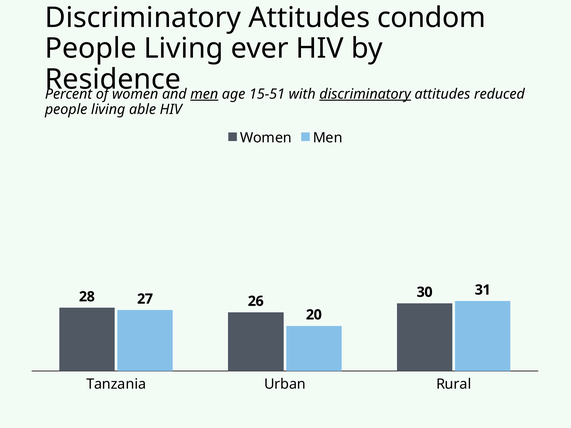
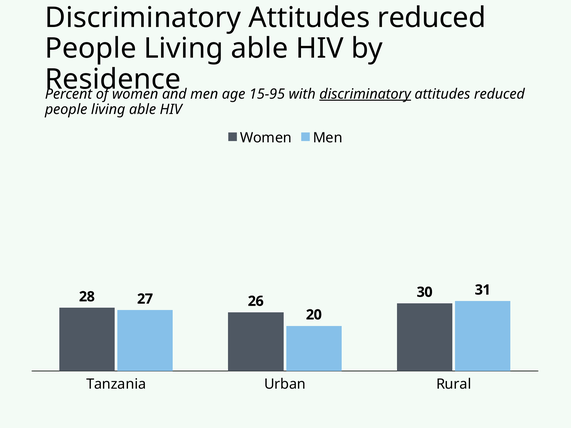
condom: condom -> reduced (432, 18)
ever: ever -> able (259, 48)
men underline: present -> none (204, 94)
15-51: 15-51 -> 15-95 (267, 94)
